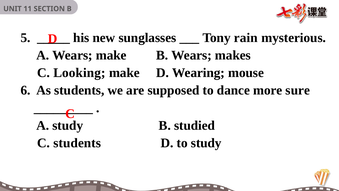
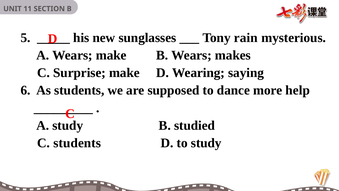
Looking: Looking -> Surprise (79, 73)
mouse: mouse -> saying (246, 73)
sure: sure -> help (298, 90)
